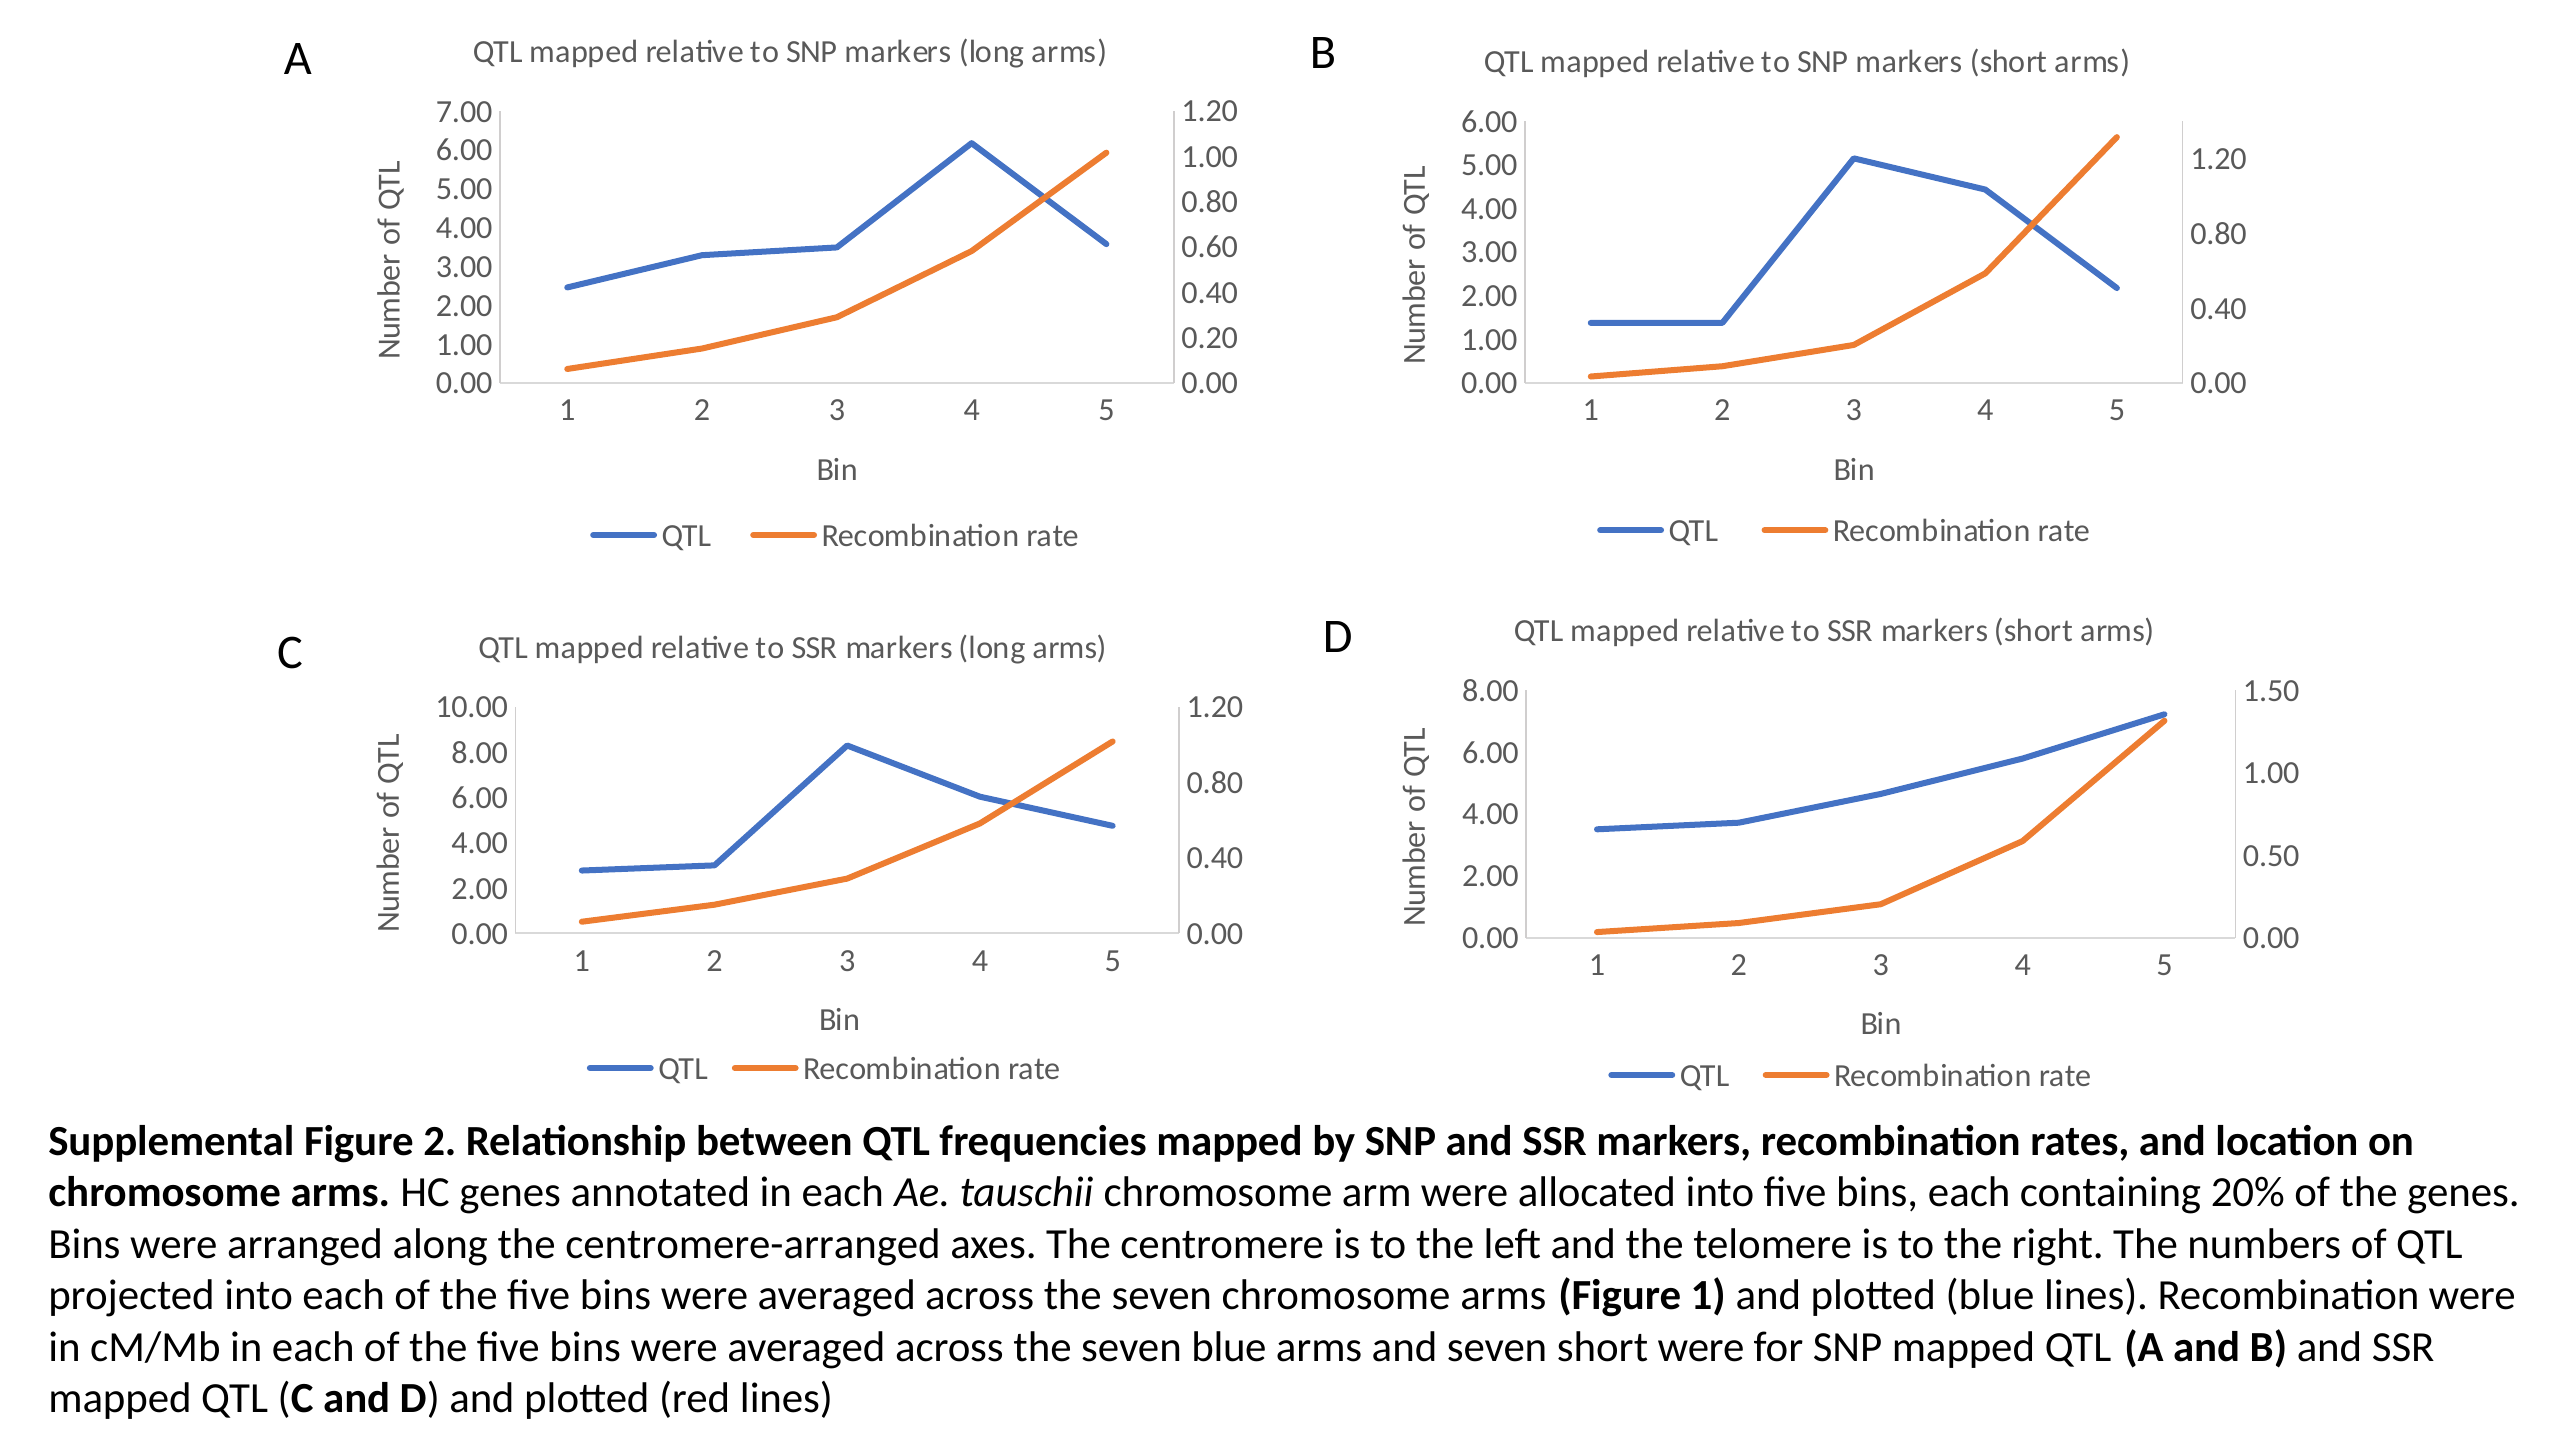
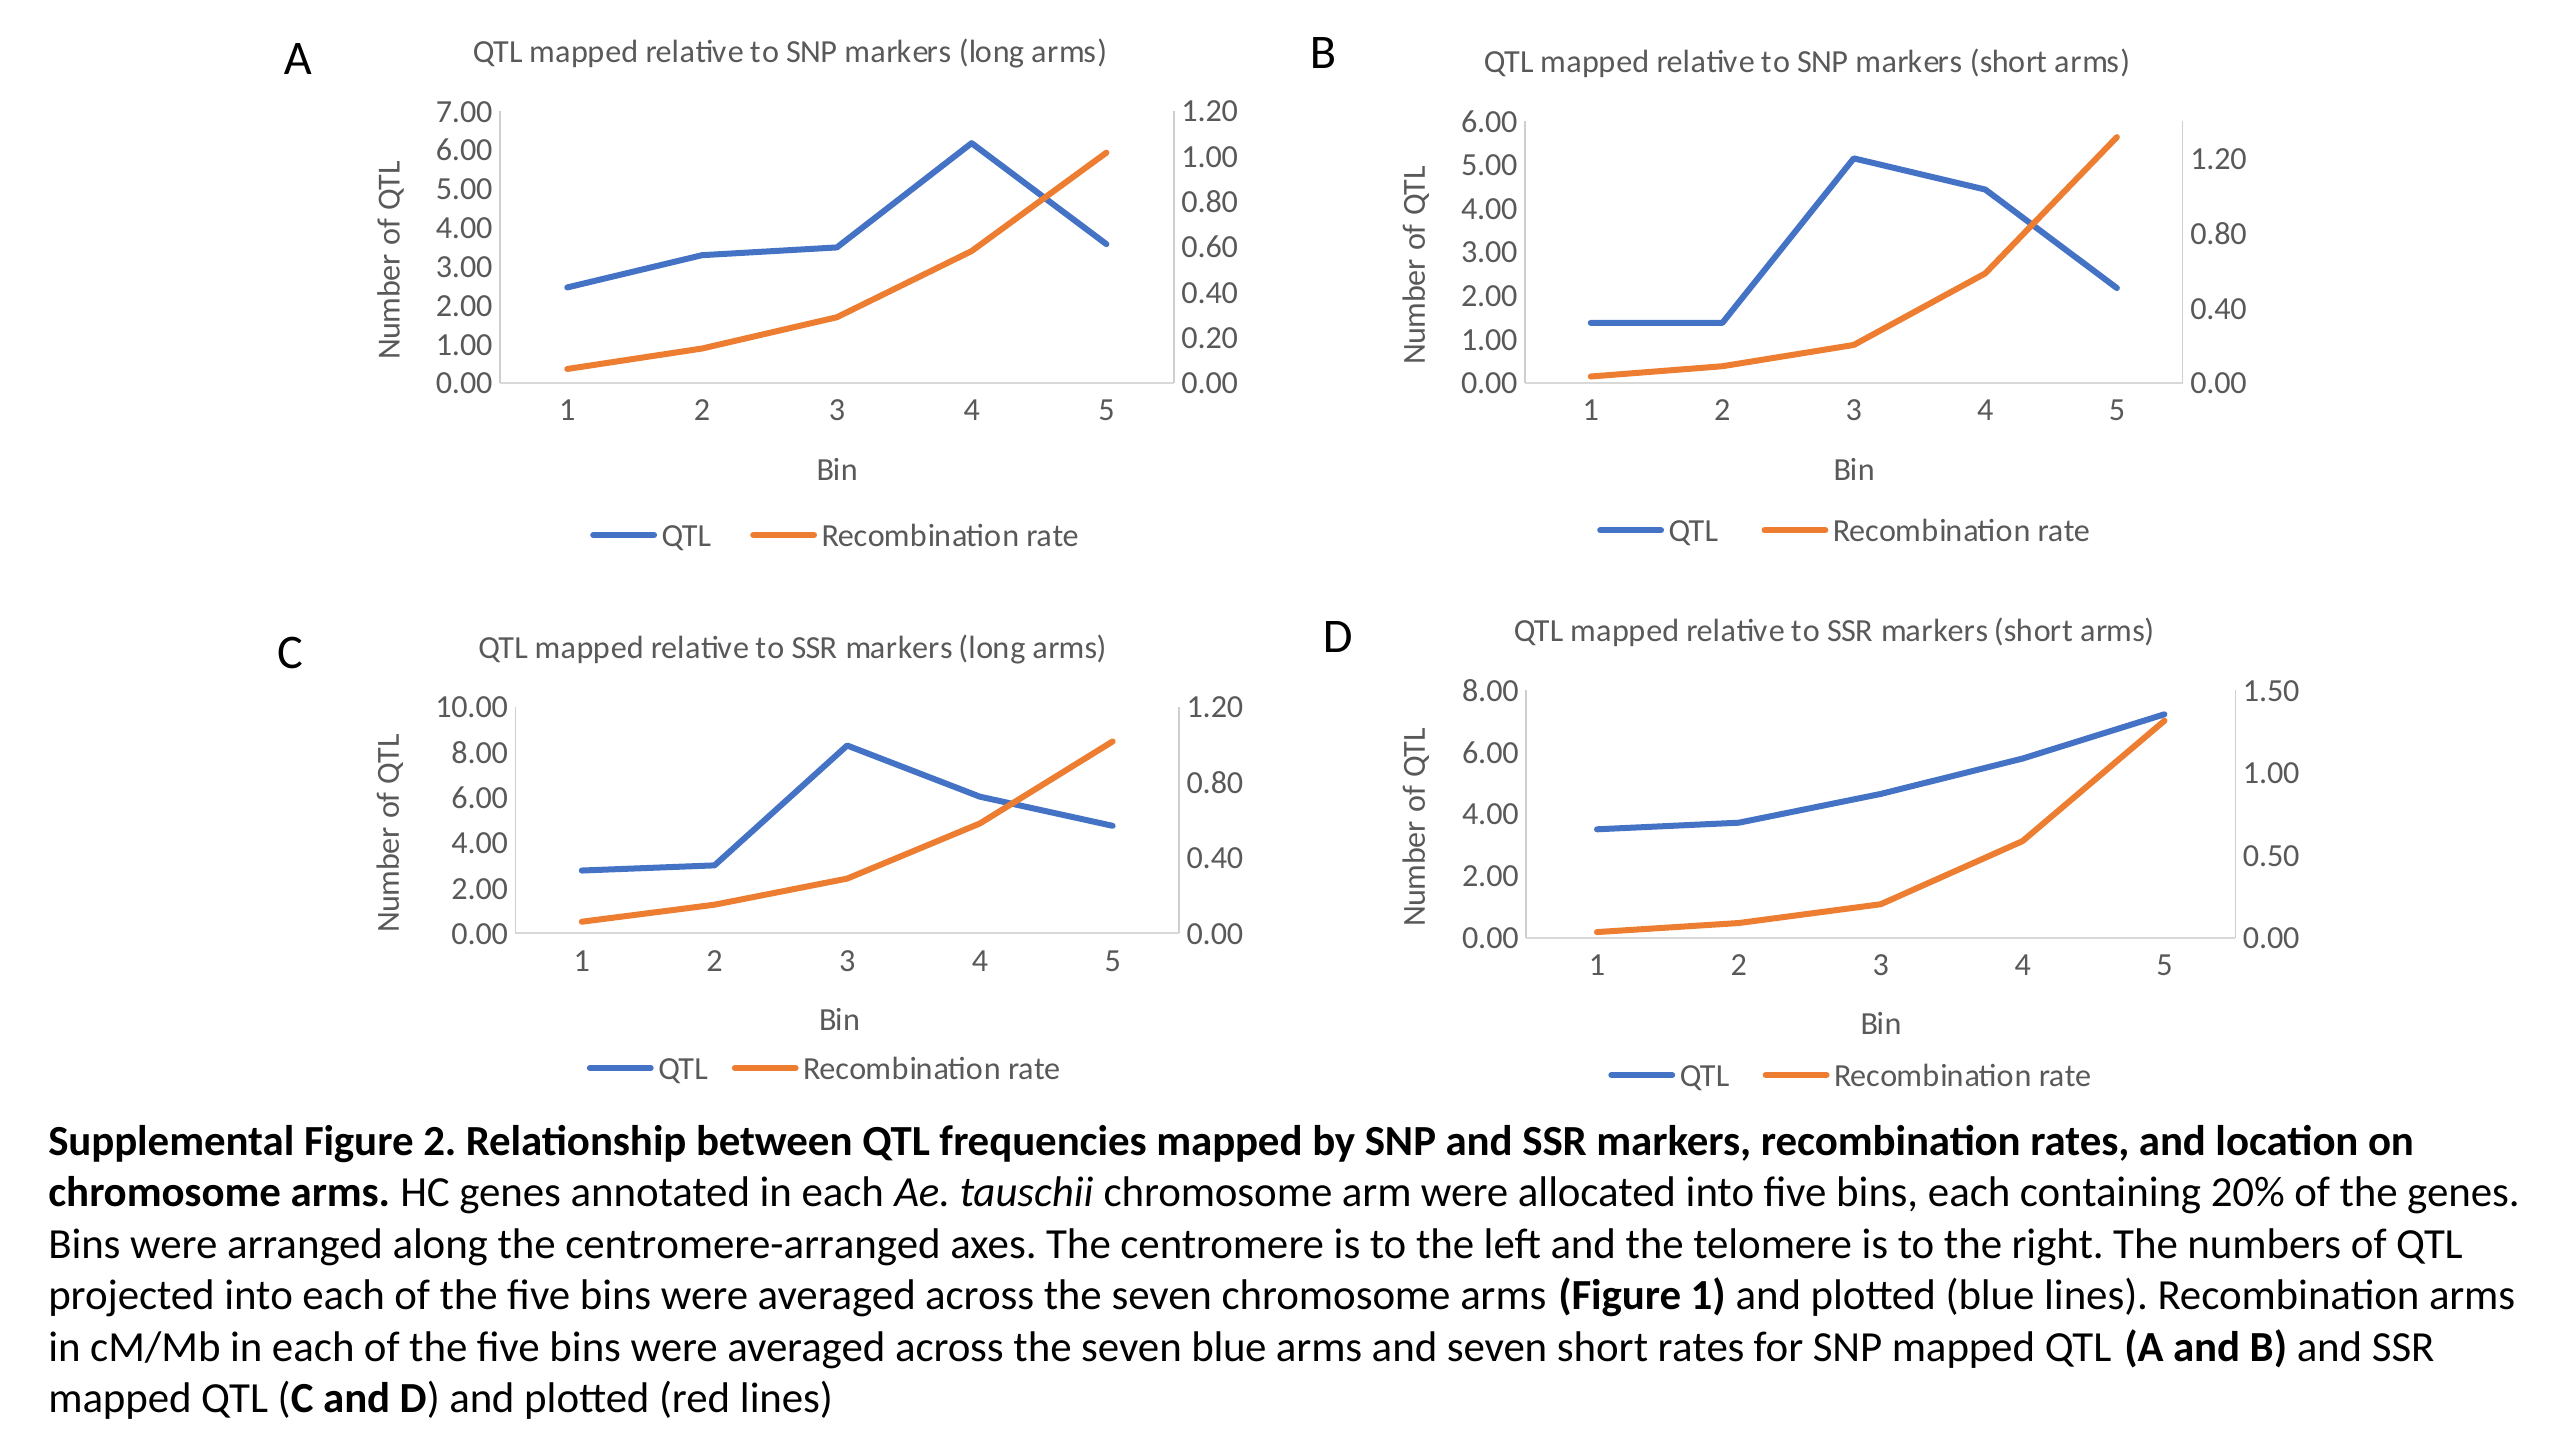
Recombination were: were -> arms (2472, 1296)
short were: were -> rates (1701, 1347)
